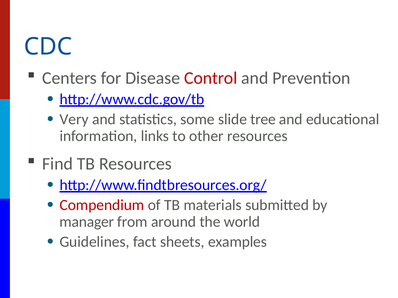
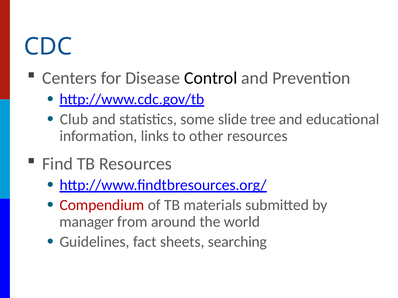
Control colour: red -> black (211, 78)
Very: Very -> Club (74, 120)
examples: examples -> searching (237, 242)
